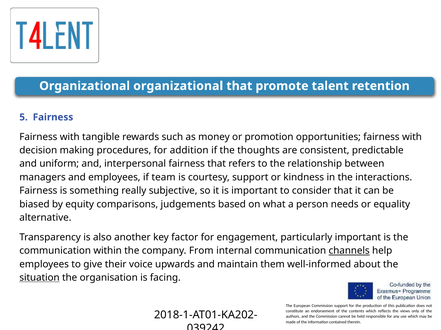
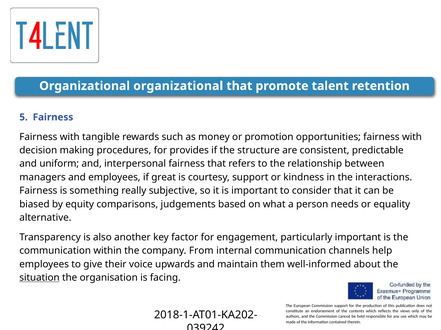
addition: addition -> provides (189, 151)
thoughts: thoughts -> structure (259, 151)
team: team -> great (164, 178)
channels underline: present -> none (349, 251)
